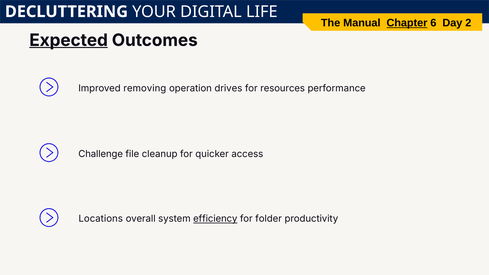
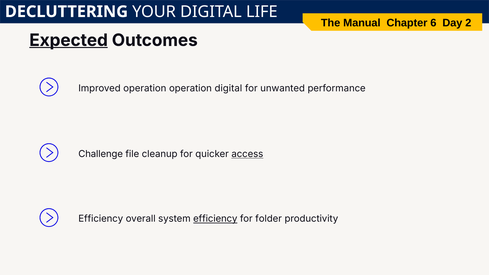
Chapter underline: present -> none (407, 23)
Improved removing: removing -> operation (145, 88)
operation drives: drives -> digital (228, 88)
resources: resources -> unwanted (283, 88)
access underline: none -> present (247, 154)
Locations: Locations -> Efficiency (101, 219)
